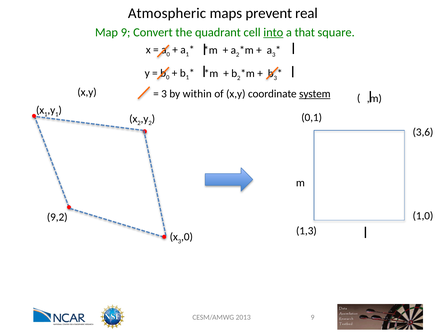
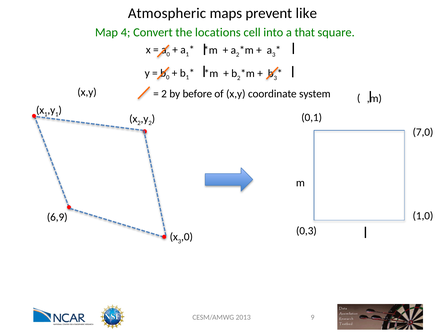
real: real -> like (306, 13)
Map 9: 9 -> 4 (126, 32)
quadrant: quadrant -> locations (218, 32)
into underline: present -> none (273, 32)
3: 3 -> 2 (164, 94)
within: within -> before (197, 94)
system underline: present -> none (315, 94)
3,6: 3,6 -> 7,0 (423, 132)
9,2: 9,2 -> 6,9 (57, 217)
1,3: 1,3 -> 0,3 (306, 231)
